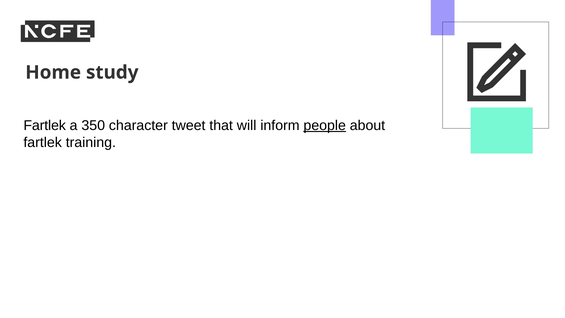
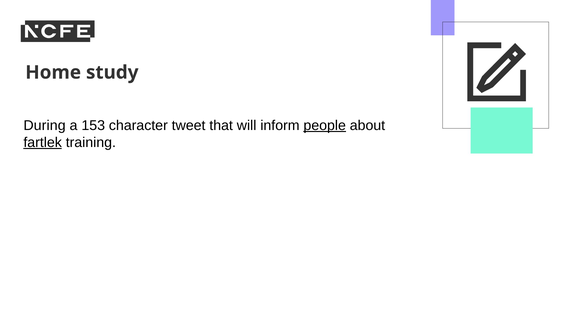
Fartlek: Fartlek -> During (45, 125)
350: 350 -> 153 (93, 125)
fartlek underline: none -> present (43, 142)
